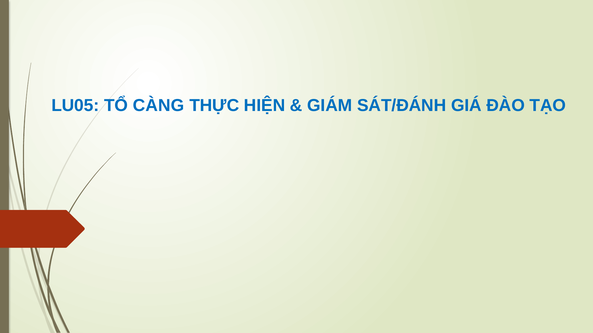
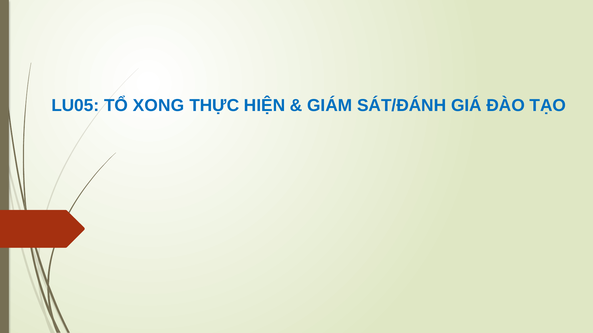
CÀNG: CÀNG -> XONG (159, 106)
